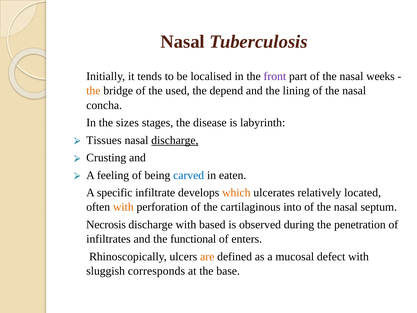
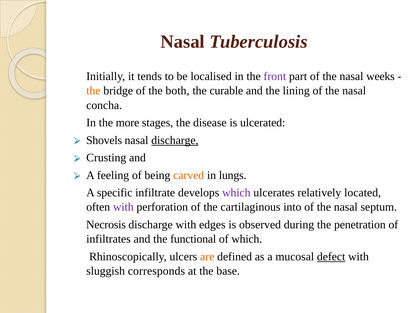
used: used -> both (177, 91)
depend: depend -> curable (226, 91)
sizes: sizes -> more (128, 123)
labyrinth: labyrinth -> ulcerated (263, 123)
Tissues: Tissues -> Shovels (104, 140)
carved colour: blue -> orange (189, 175)
eaten: eaten -> lungs (233, 175)
which colour: orange -> purple (236, 193)
with colour: orange -> purple (123, 207)
based: based -> edges (212, 225)
of enters: enters -> which (247, 239)
defect underline: none -> present (331, 256)
